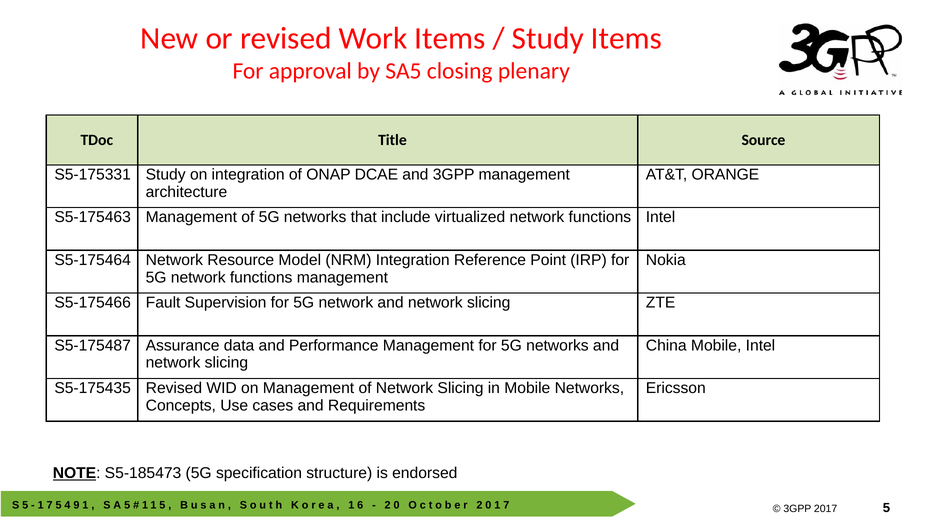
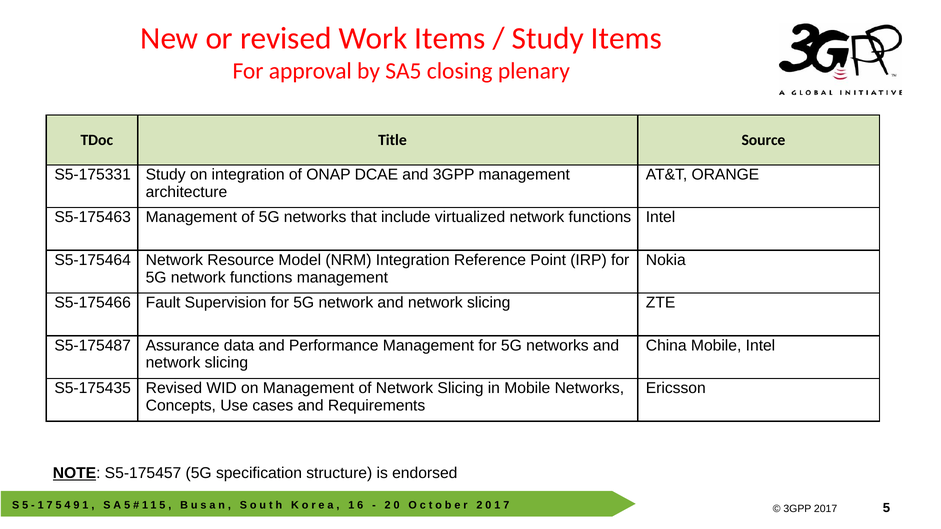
S5-185473: S5-185473 -> S5-175457 (143, 473)
